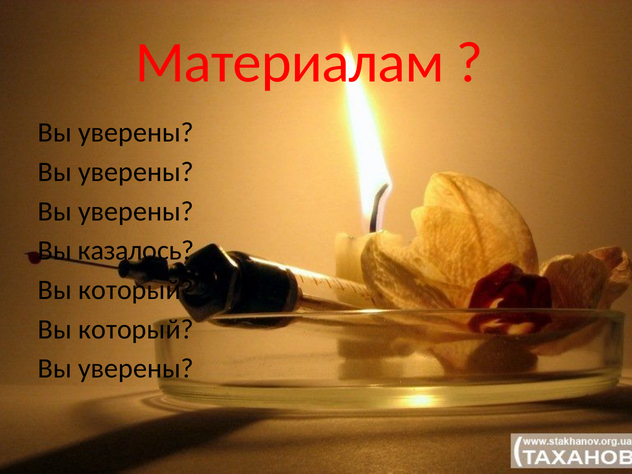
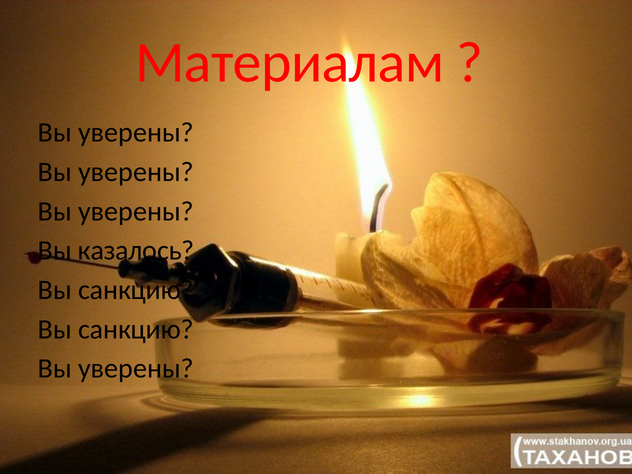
который: который -> санкцию (136, 290)
который: который -> санкцию (136, 329)
